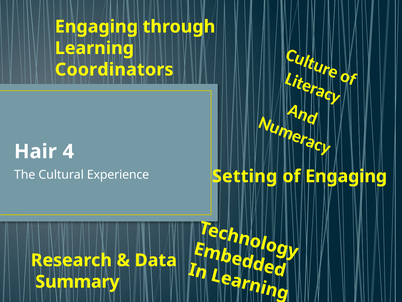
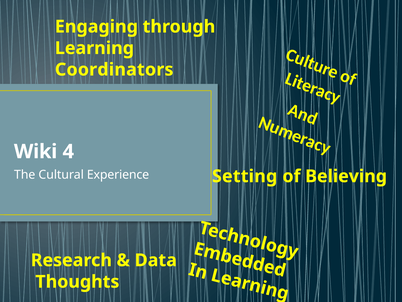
Hair: Hair -> Wiki (36, 151)
of Engaging: Engaging -> Believing (346, 176)
Summary: Summary -> Thoughts (77, 281)
